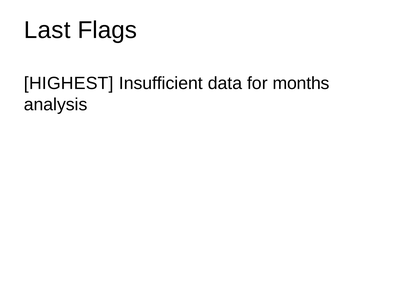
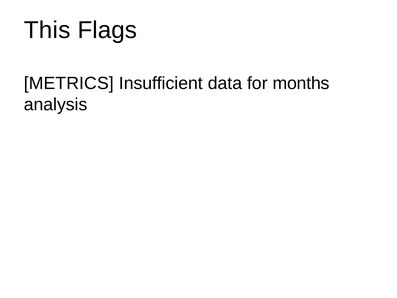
Last: Last -> This (47, 30)
HIGHEST: HIGHEST -> METRICS (69, 83)
